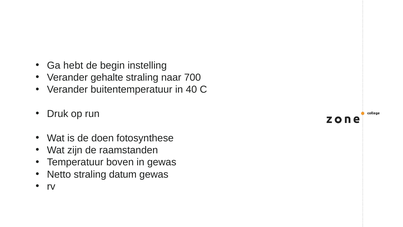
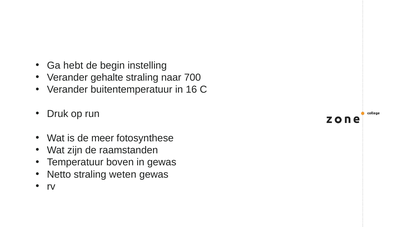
40: 40 -> 16 (191, 90)
doen: doen -> meer (103, 138)
datum: datum -> weten (123, 174)
